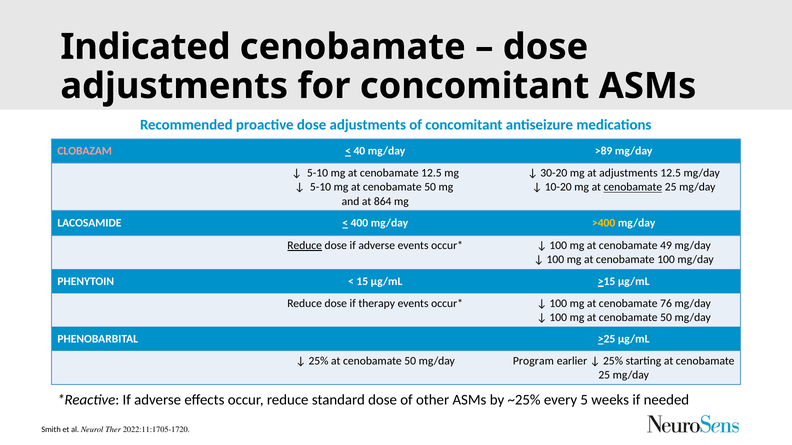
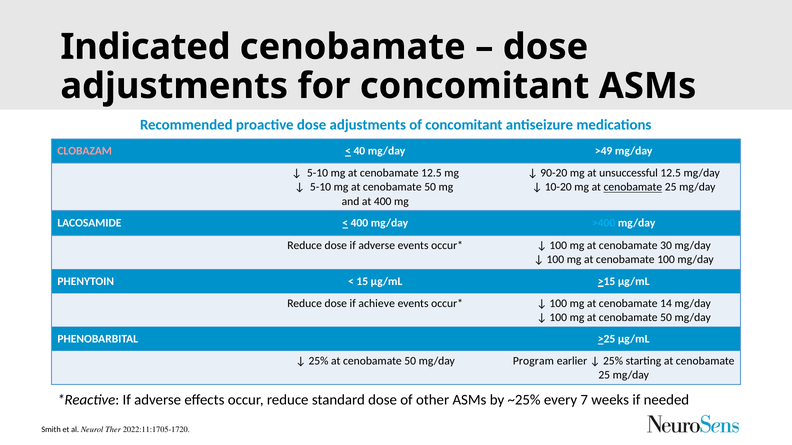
>89: >89 -> >49 (604, 151)
30-20: 30-20 -> 90-20 (554, 173)
at adjustments: adjustments -> unsuccessful (629, 173)
at 864: 864 -> 400 (383, 201)
>400 colour: yellow -> light blue (604, 223)
Reduce underline: present -> none (305, 246)
49: 49 -> 30 (666, 246)
therapy: therapy -> achieve (377, 304)
76: 76 -> 14 (666, 304)
5: 5 -> 7 (584, 400)
